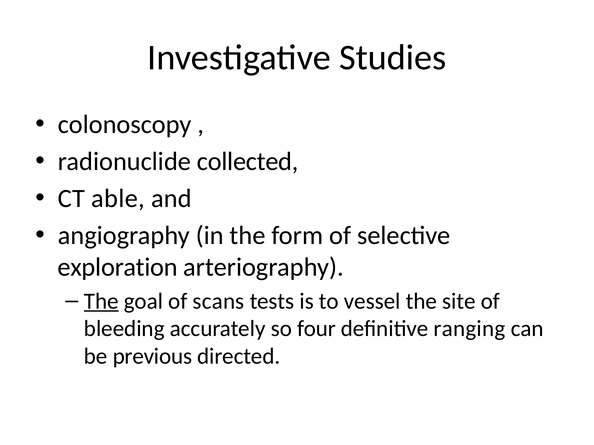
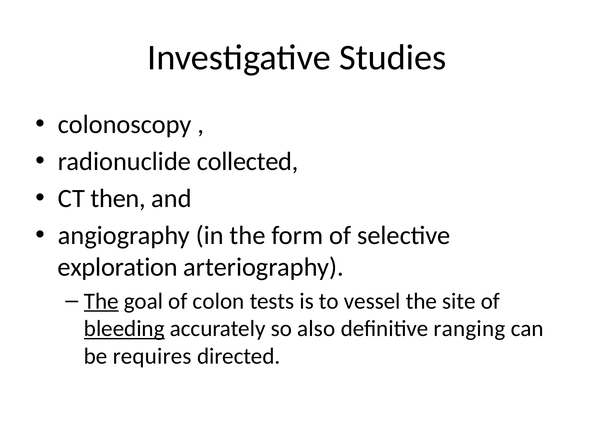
able: able -> then (118, 199)
scans: scans -> colon (219, 301)
bleeding underline: none -> present (124, 329)
four: four -> also (316, 329)
previous: previous -> requires (152, 357)
